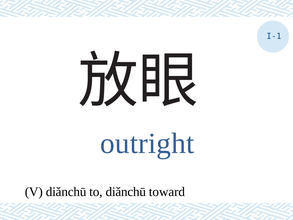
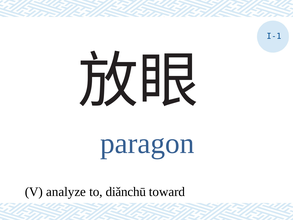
outright: outright -> paragon (147, 143)
V diǎnchū: diǎnchū -> analyze (66, 192)
